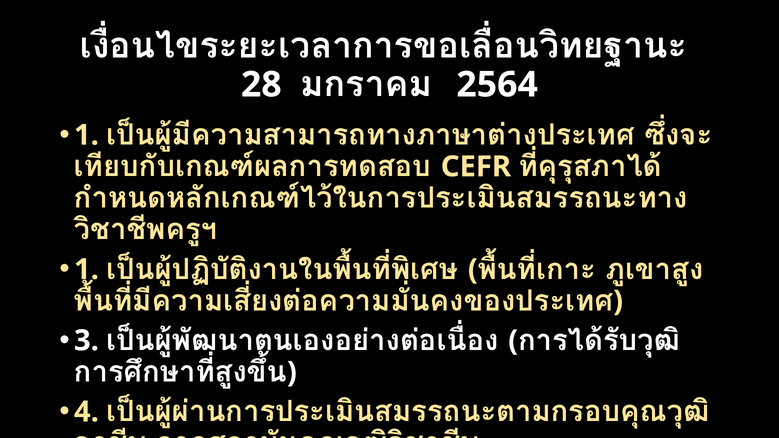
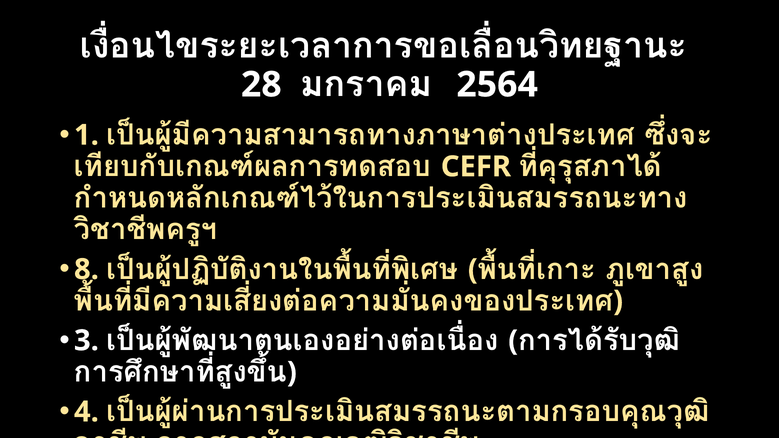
1: 1 -> 8 (86, 270)
